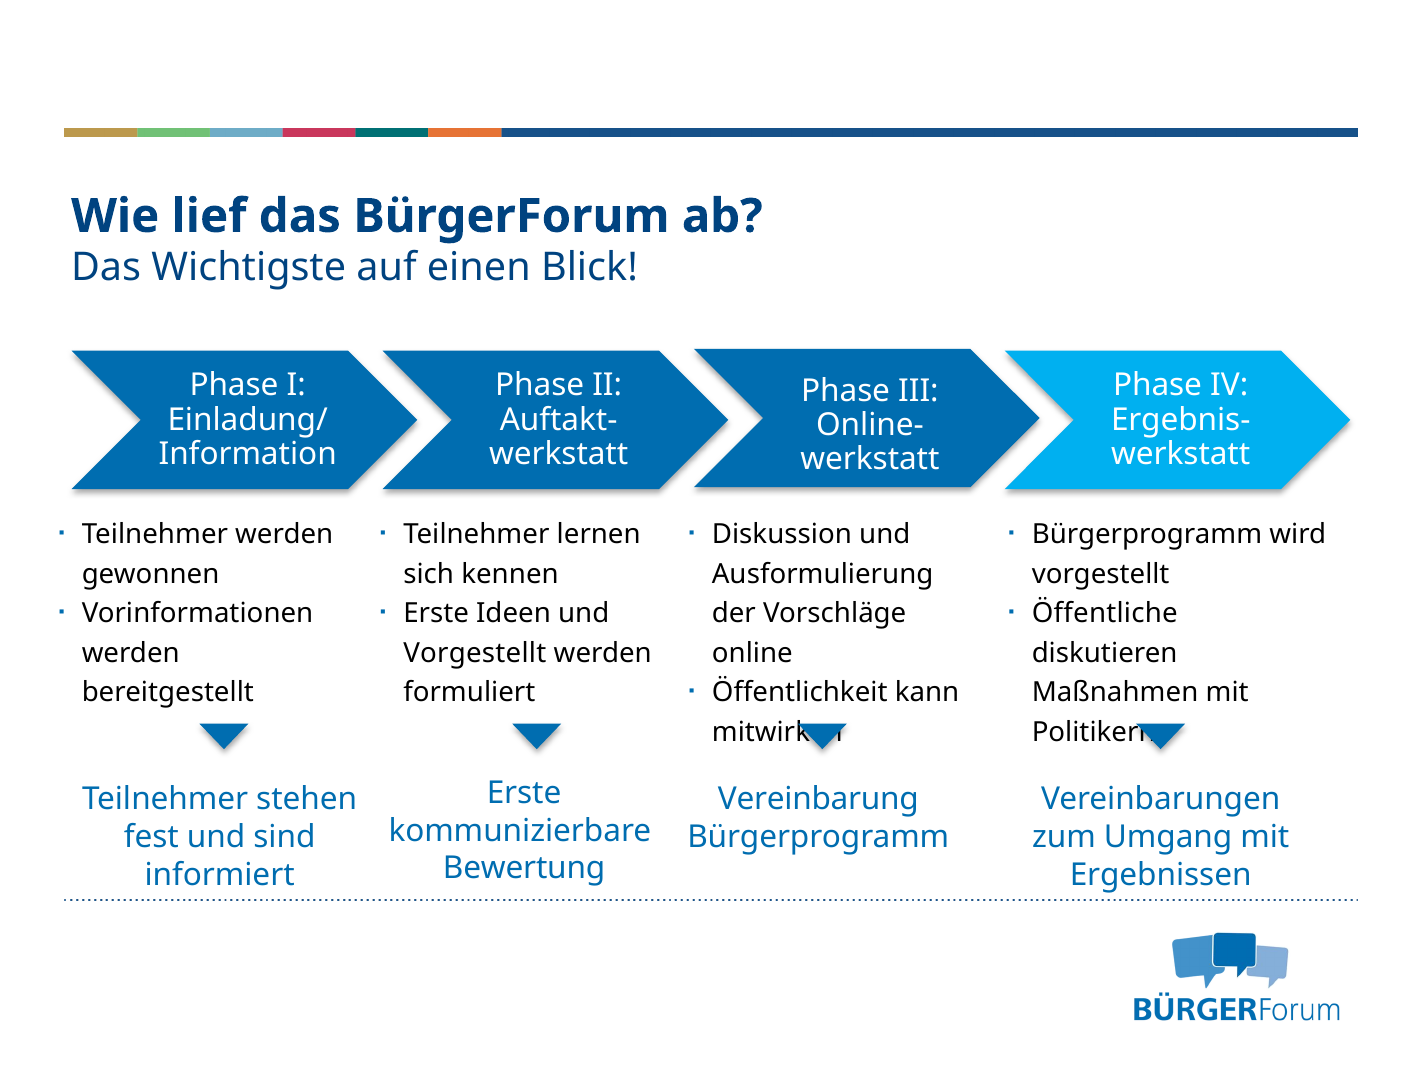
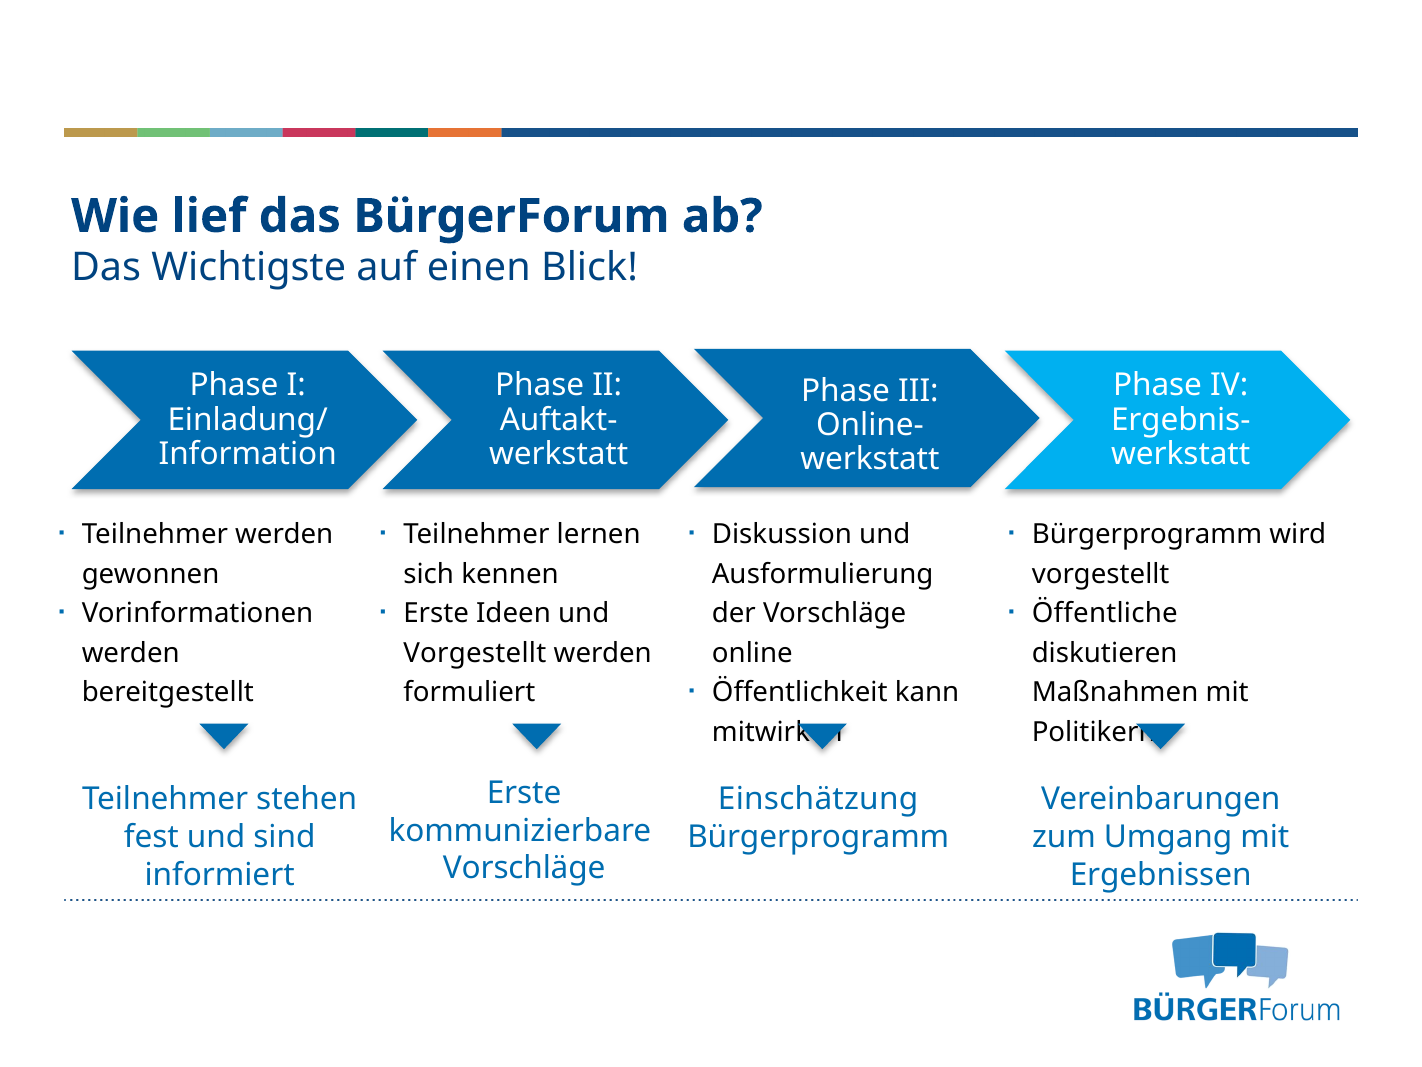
Vereinbarung: Vereinbarung -> Einschätzung (818, 799)
Bewertung: Bewertung -> Vorschläge (524, 868)
